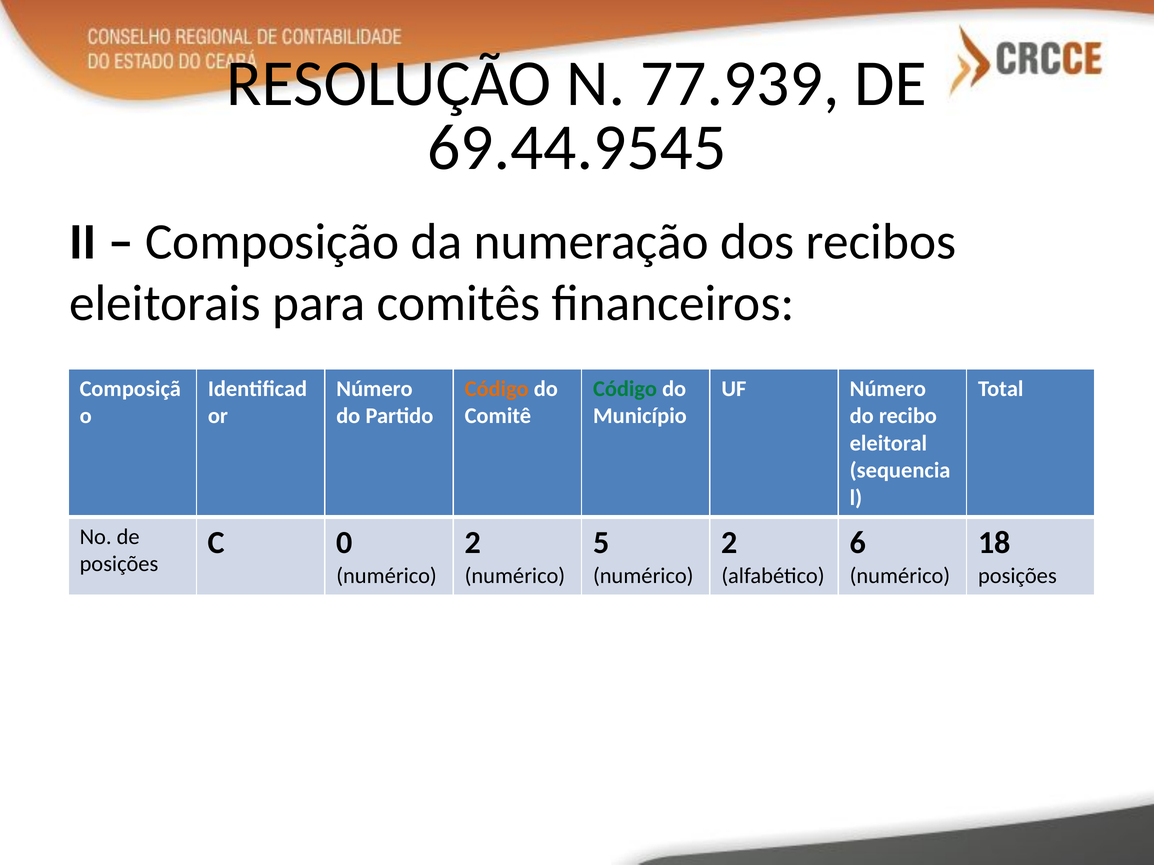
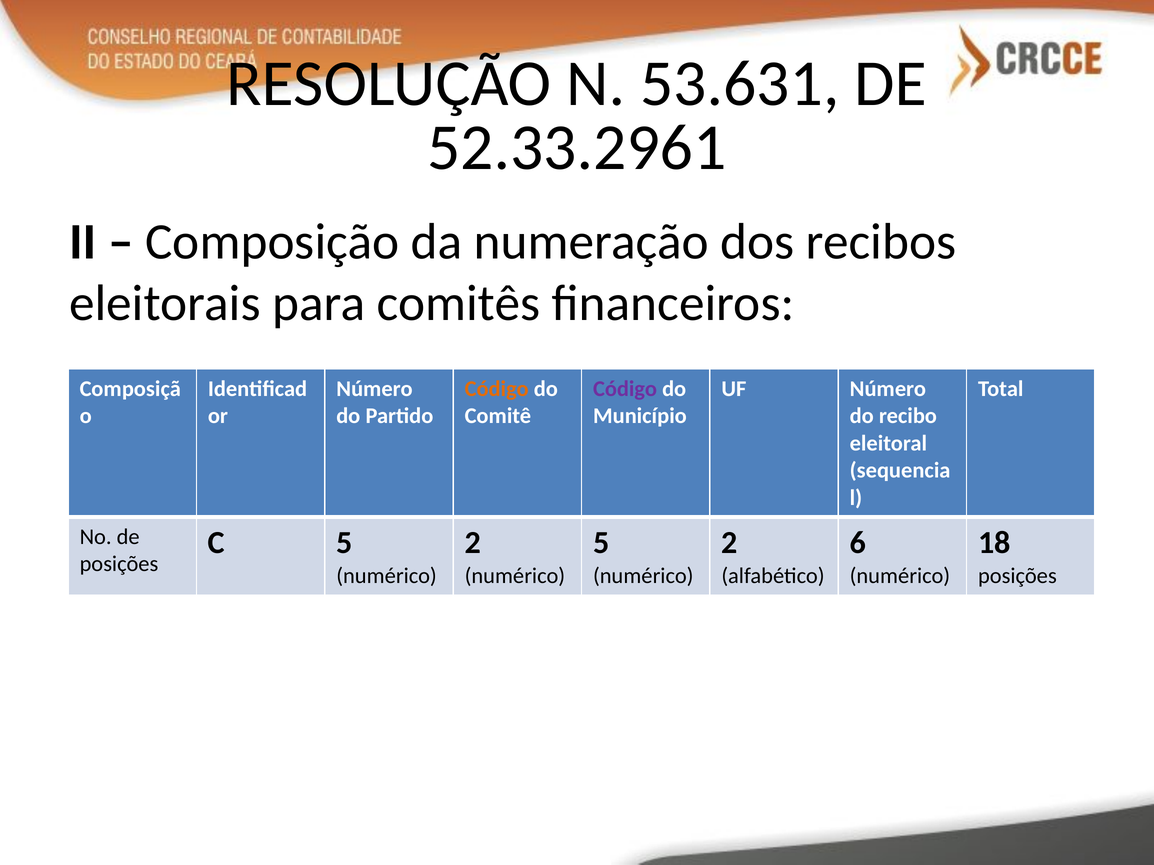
77.939: 77.939 -> 53.631 (740, 83)
69.44.9545: 69.44.9545 -> 52.33.2961 (577, 148)
Código colour: green -> purple (625, 389)
C 0: 0 -> 5 (344, 543)
